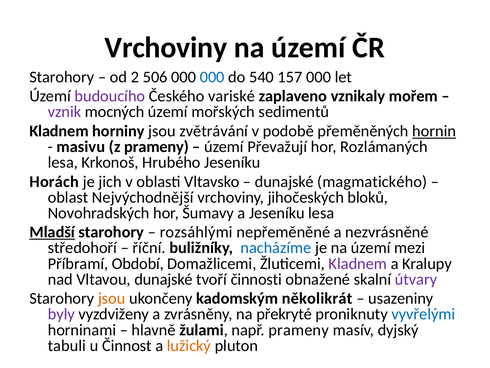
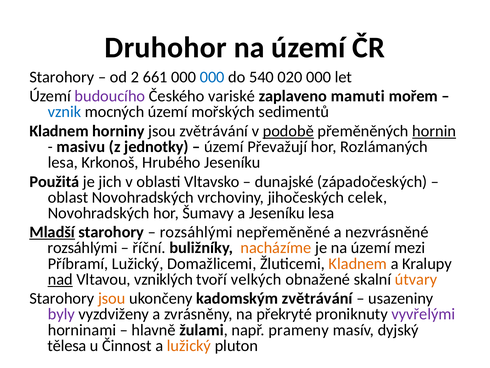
Vrchoviny: Vrchoviny -> Druhohor (166, 47)
506: 506 -> 661 (155, 77)
157: 157 -> 020 (290, 77)
vznikaly: vznikaly -> mamuti (358, 96)
vznik colour: purple -> blue (64, 112)
podobě underline: none -> present (288, 131)
z prameny: prameny -> jednotky (156, 147)
Horách: Horách -> Použitá (54, 181)
magmatického: magmatického -> západočeských (372, 181)
oblast Nejvýchodnější: Nejvýchodnější -> Novohradských (143, 197)
bloků: bloků -> celek (368, 197)
středohoří: středohoří -> rozsáhlými (82, 248)
nacházíme colour: blue -> orange (276, 248)
Příbramí Období: Období -> Lužický (138, 263)
Kladnem colour: purple -> orange (358, 263)
nad underline: none -> present (60, 279)
Vltavou dunajské: dunajské -> vzniklých (164, 279)
činnosti: činnosti -> velkých (256, 279)
útvary colour: purple -> orange (416, 279)
kadomským několikrát: několikrát -> zvětrávání (317, 298)
vyvřelými colour: blue -> purple (423, 314)
tabuli: tabuli -> tělesa (67, 345)
